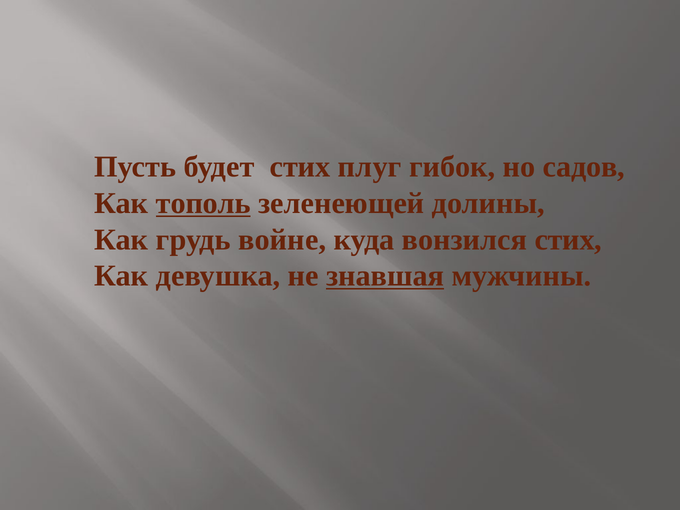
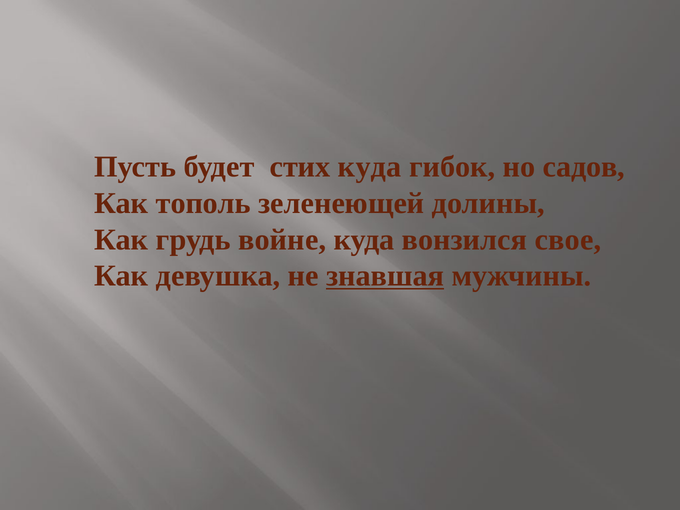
стих плуг: плуг -> куда (370, 167)
тополь underline: present -> none (203, 203)
вонзился стих: стих -> свое (568, 240)
